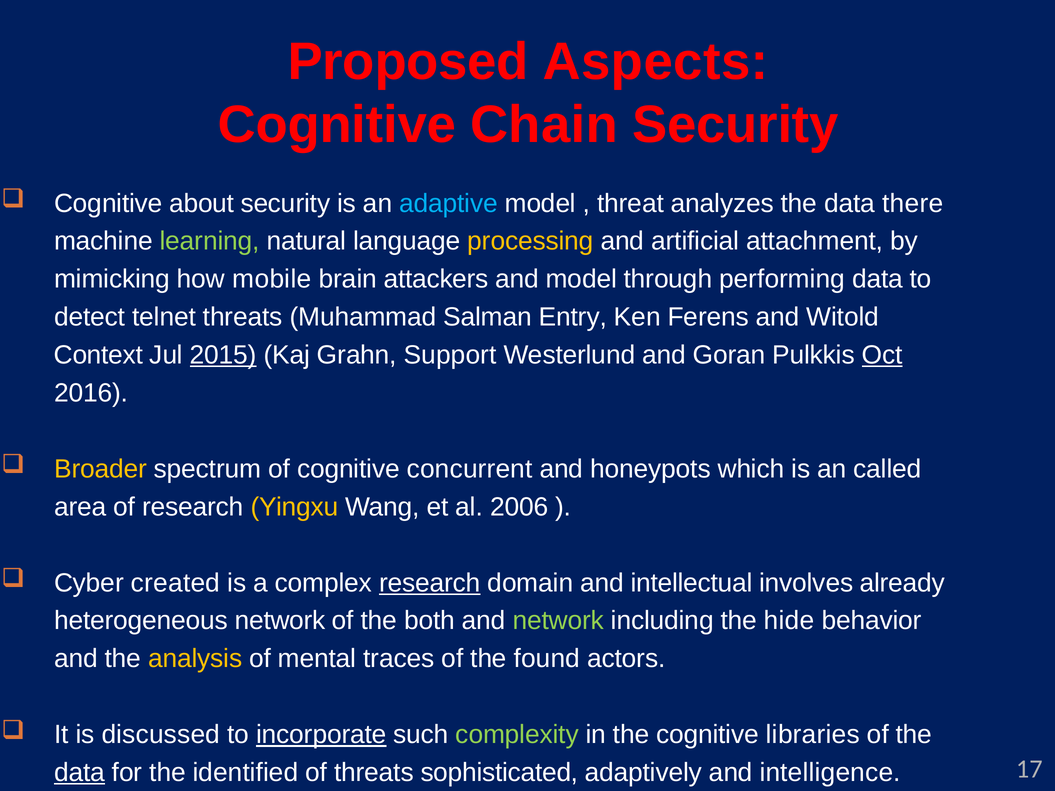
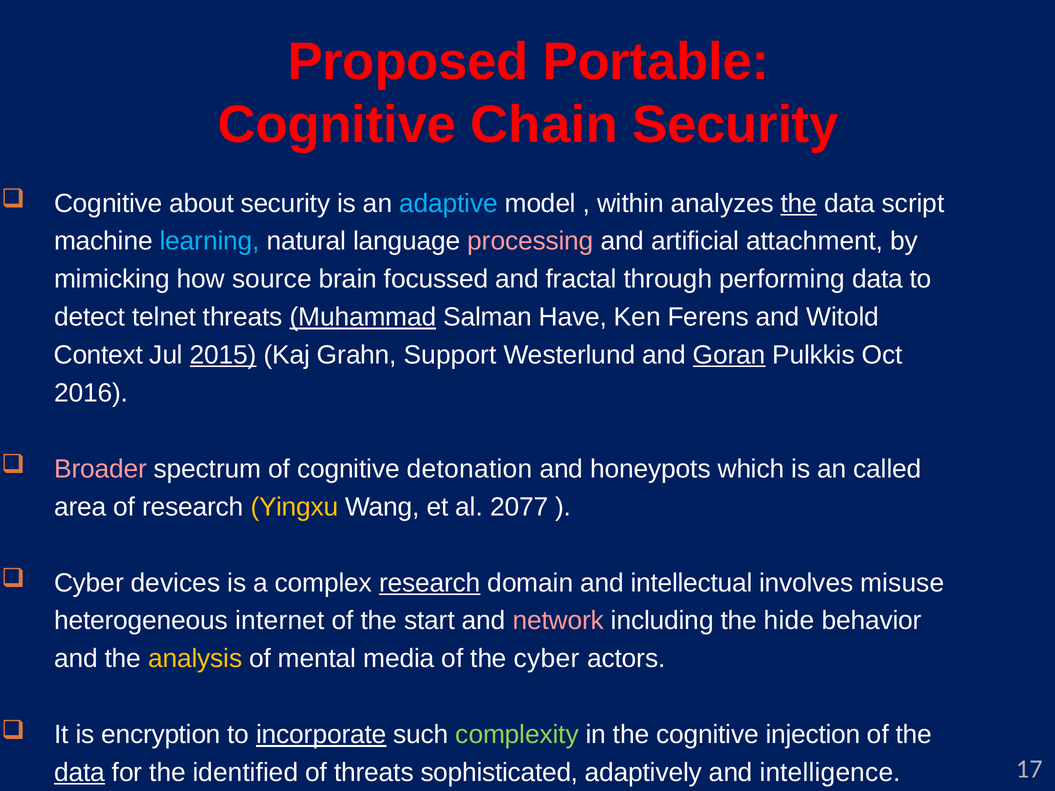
Aspects: Aspects -> Portable (656, 62)
threat: threat -> within (630, 203)
the underline: none -> present (799, 203)
there: there -> script (913, 203)
learning colour: light green -> light blue (210, 241)
processing colour: yellow -> pink (531, 241)
mobile: mobile -> source (272, 279)
attackers: attackers -> focussed (436, 279)
and model: model -> fractal (581, 279)
Muhammad underline: none -> present (363, 317)
Entry: Entry -> Have (573, 317)
Goran underline: none -> present (729, 355)
Oct underline: present -> none (882, 355)
Broader colour: yellow -> pink (101, 469)
concurrent: concurrent -> detonation (470, 469)
2006: 2006 -> 2077 (519, 507)
created: created -> devices (176, 583)
already: already -> misuse (902, 583)
heterogeneous network: network -> internet (280, 621)
both: both -> start (430, 621)
network colour: light green -> pink (558, 621)
traces: traces -> media (399, 659)
the found: found -> cyber (547, 659)
discussed: discussed -> encryption (161, 735)
libraries: libraries -> injection (813, 735)
